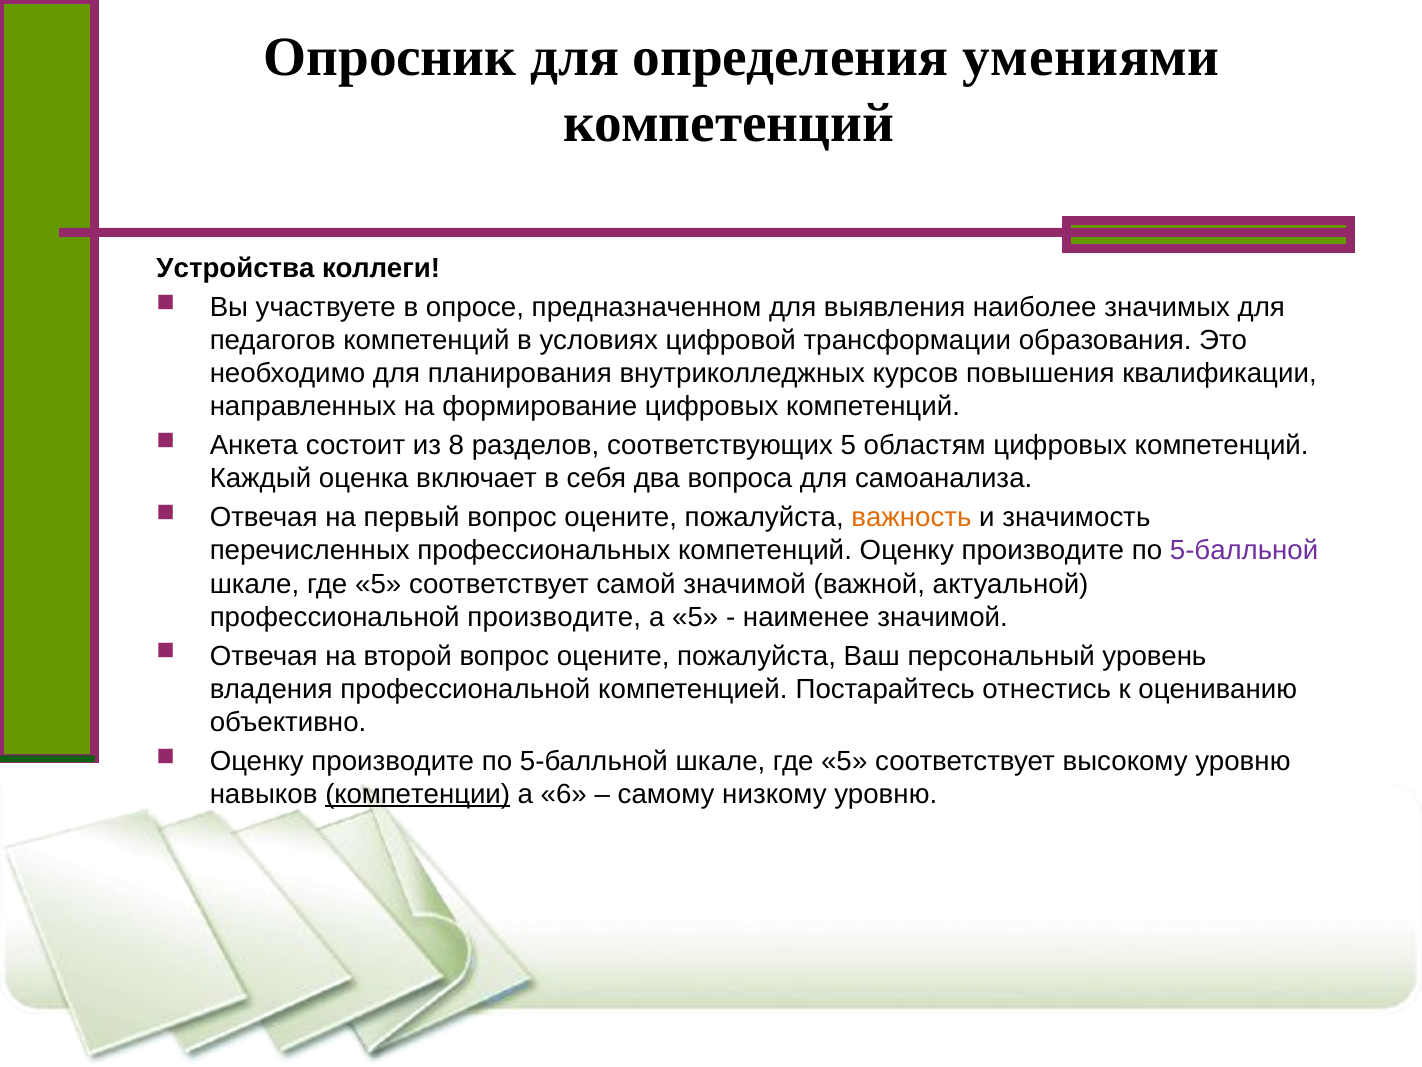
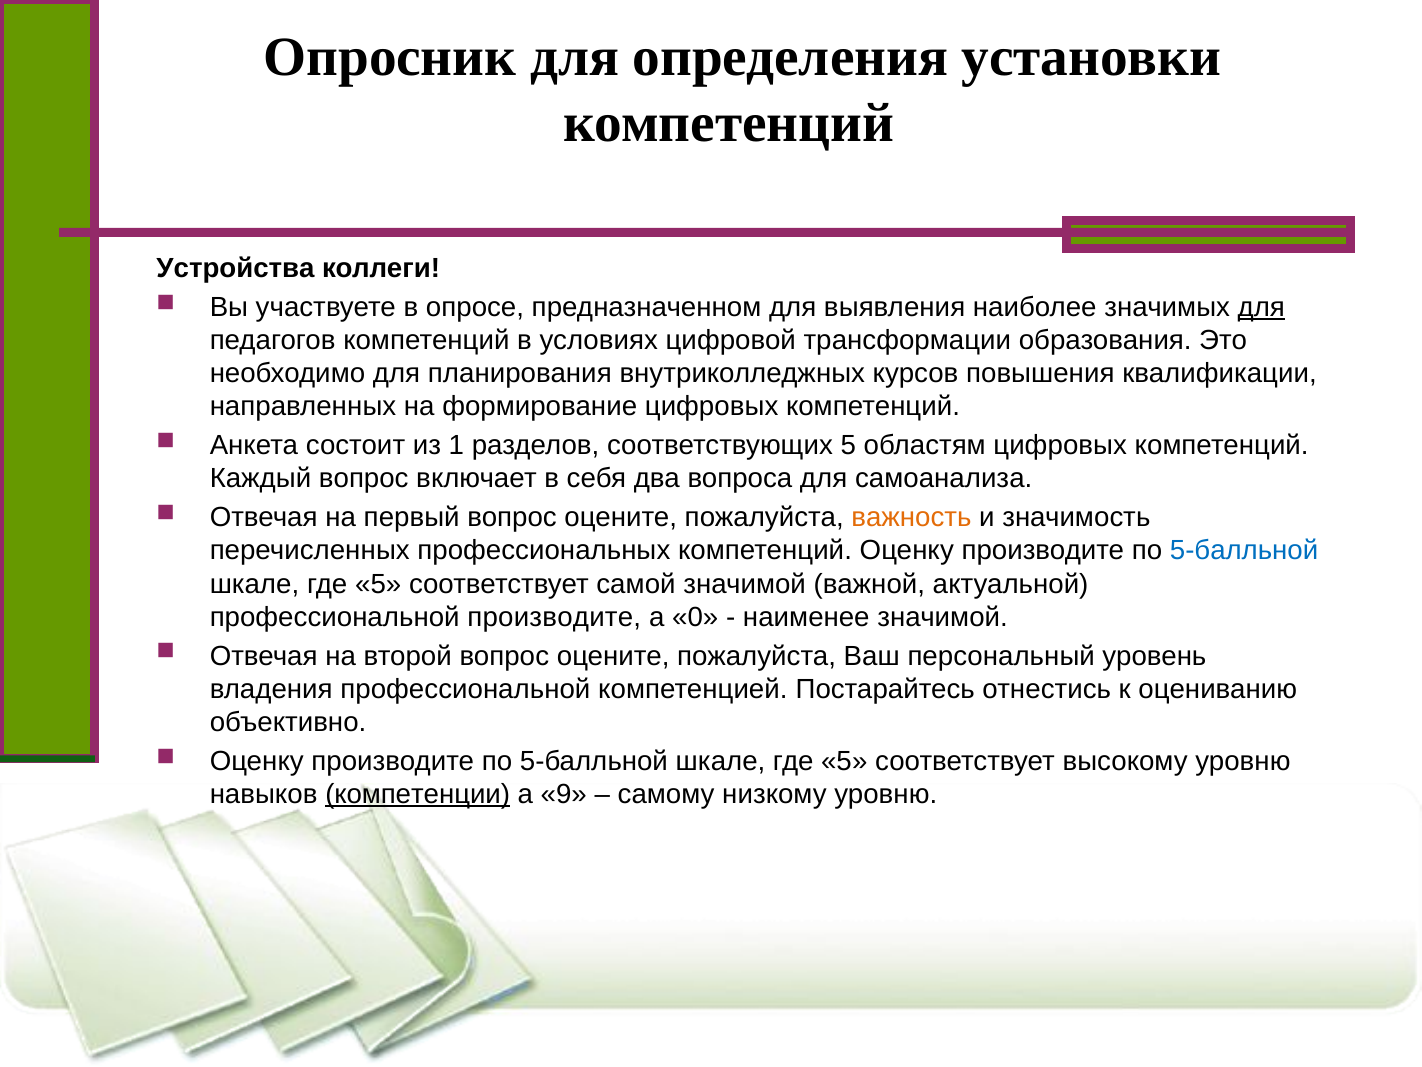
умениями: умениями -> установки (1091, 57)
для underline: none -> present (1261, 307)
8: 8 -> 1 (456, 445)
Каждый оценка: оценка -> вопрос (364, 479)
5-балльной colour: purple -> blue (1244, 550)
а 5: 5 -> 0 (695, 617)
6: 6 -> 9 (564, 794)
